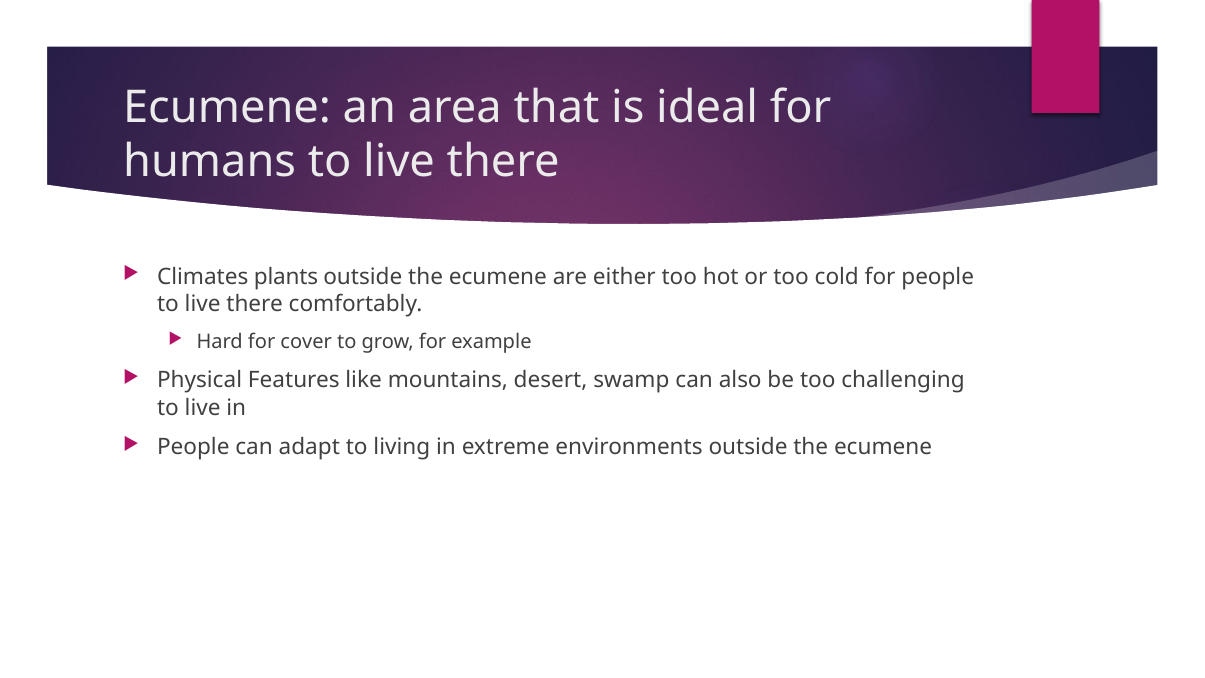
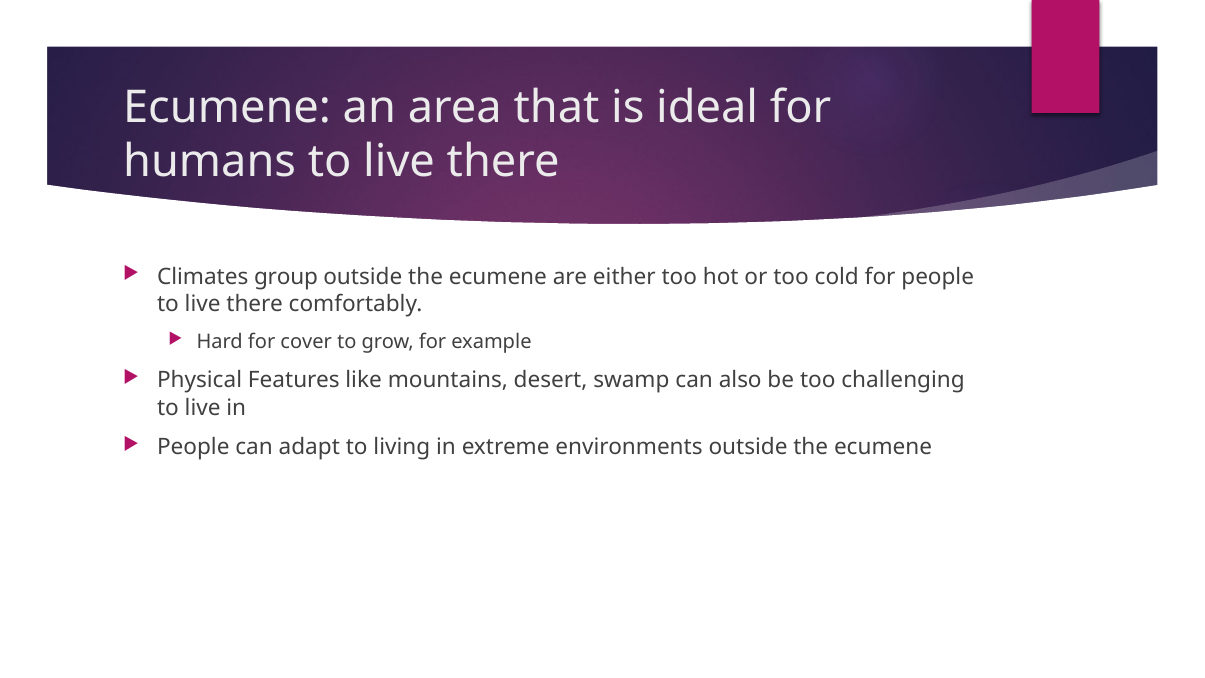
plants: plants -> group (286, 277)
